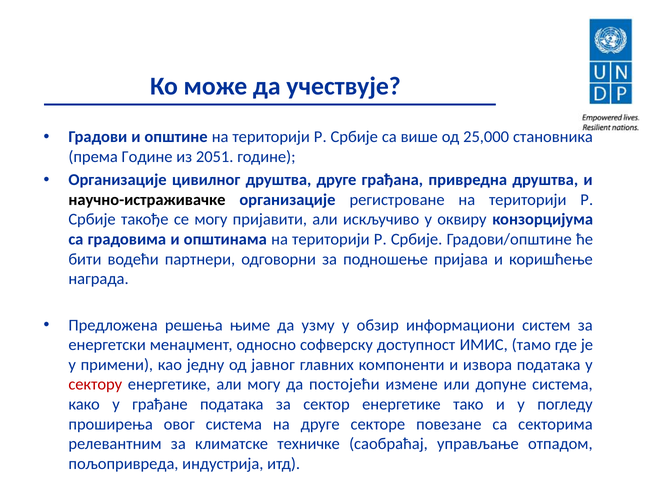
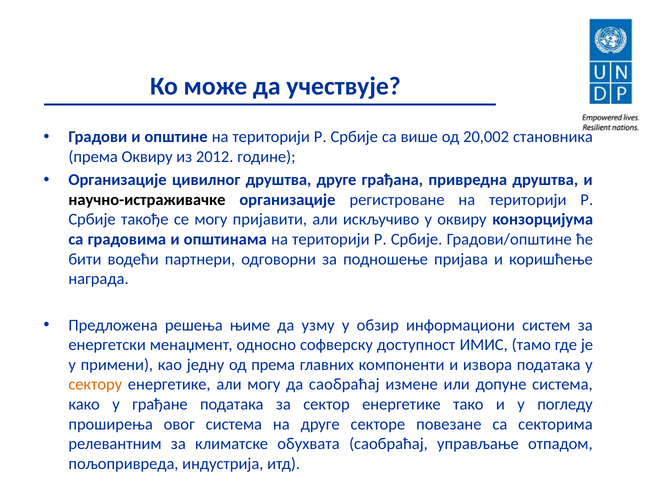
25,000: 25,000 -> 20,002 (486, 137)
према Године: Године -> Оквиру (147, 157)
2051: 2051 -> 2012 (215, 157)
од јавног: јавног -> према (273, 365)
сектору colour: red -> orange (95, 385)
да постојећи: постојећи -> саобраћај (344, 385)
техничке: техничке -> обухвата (309, 445)
